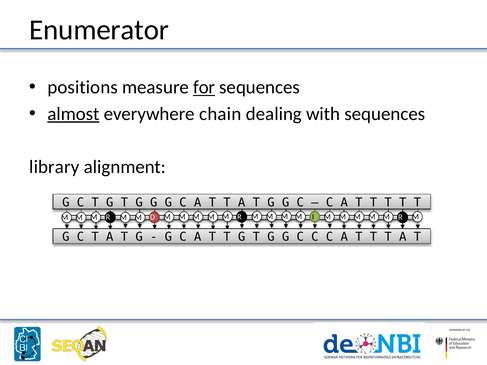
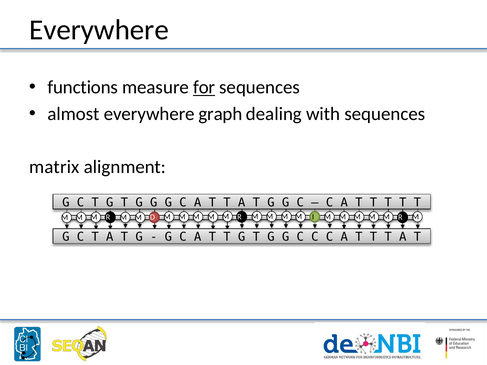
Enumerator: Enumerator -> Everywhere (99, 30)
positions: positions -> functions (83, 87)
almost underline: present -> none (73, 114)
chain: chain -> graph (220, 114)
library: library -> matrix (54, 167)
